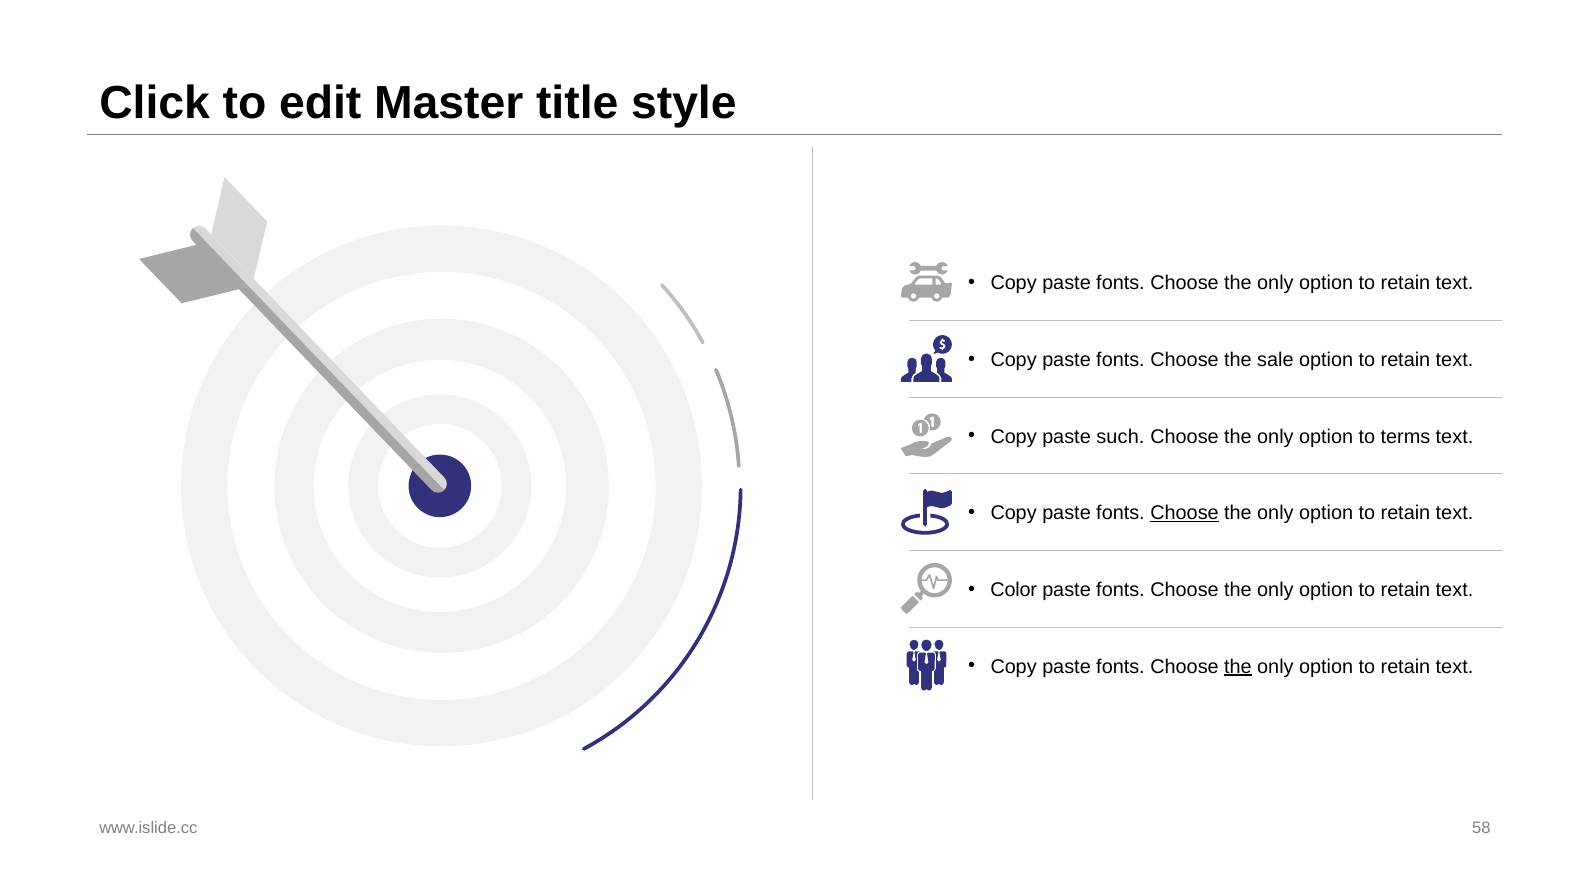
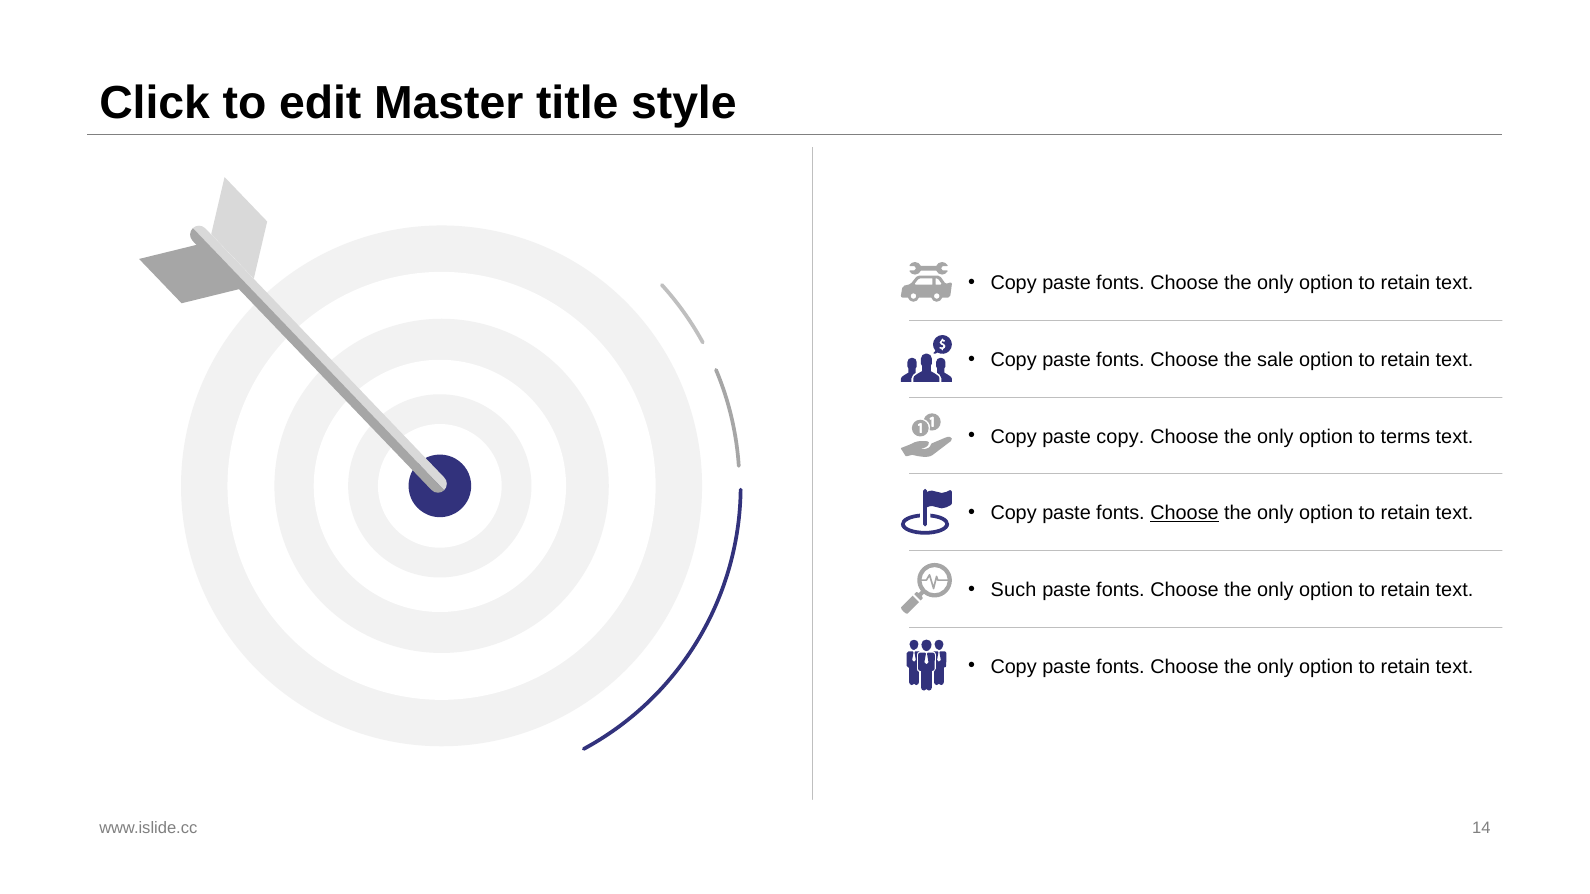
paste such: such -> copy (1120, 437)
Color: Color -> Such (1014, 590)
the underline: present -> none (1238, 667)
58: 58 -> 14 (1481, 828)
